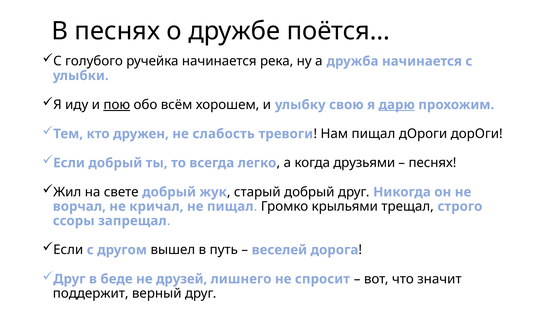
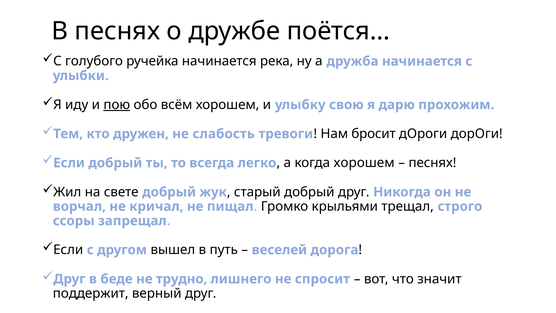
дарю underline: present -> none (397, 105)
Нам пищал: пищал -> бросит (374, 134)
когда друзьями: друзьями -> хорошем (364, 163)
друзей: друзей -> трудно (182, 279)
